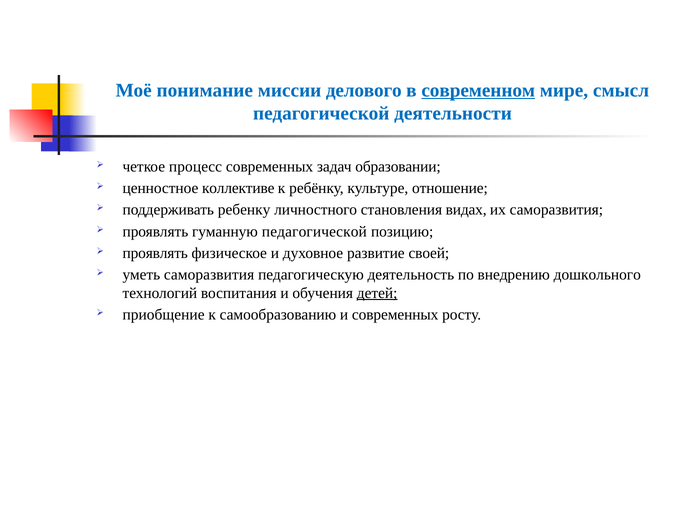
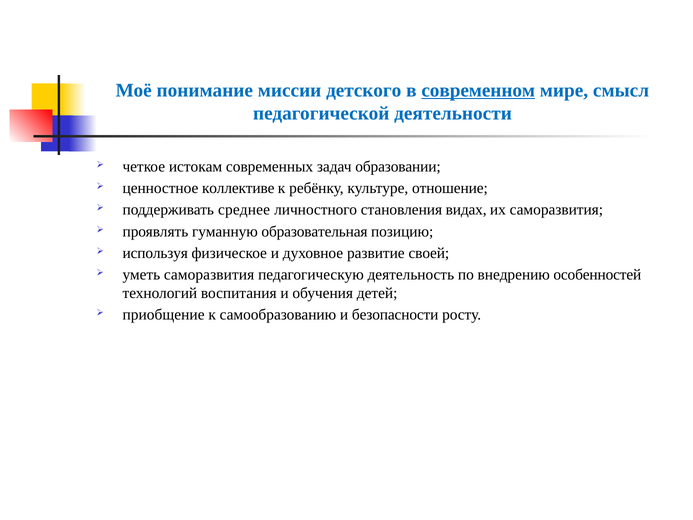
делового: делового -> детского (364, 90)
процесс: процесс -> истокам (196, 167)
ребенку: ребенку -> среднее (244, 210)
гуманную педагогической: педагогической -> образовательная (315, 231)
проявлять: проявлять -> используя (155, 253)
дошкольного: дошкольного -> особенностей (597, 274)
детей underline: present -> none (377, 293)
и современных: современных -> безопасности (395, 314)
